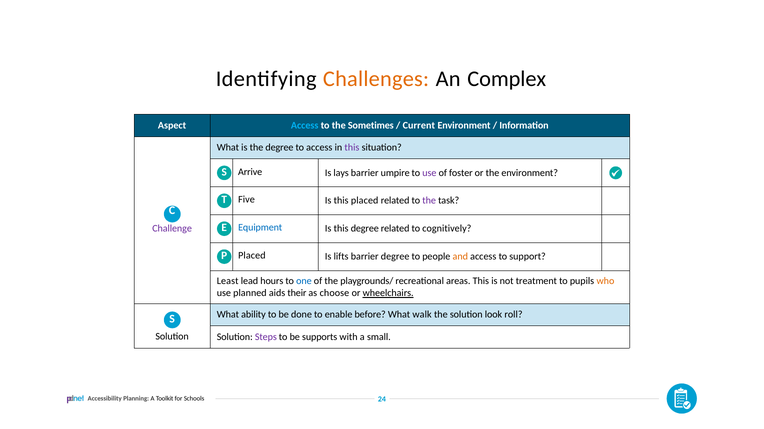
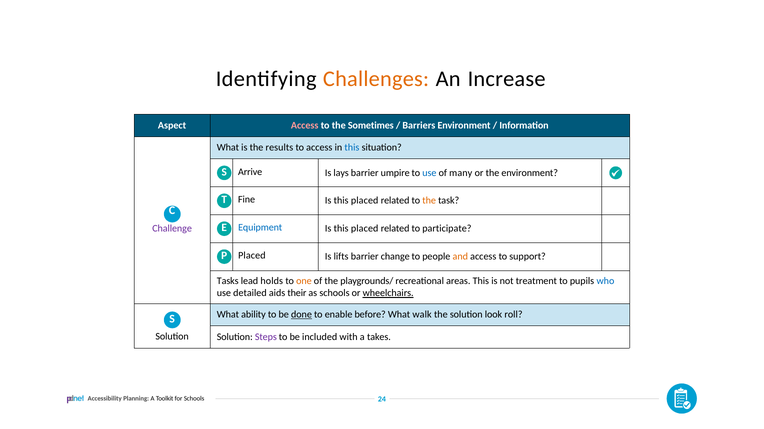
Complex: Complex -> Increase (507, 79)
Access colour: light blue -> pink (305, 125)
Current: Current -> Barriers (419, 125)
the degree: degree -> results (279, 148)
this colour: purple -> blue (352, 148)
use colour: purple -> blue (429, 173)
foster: foster -> many (461, 173)
Five: Five -> Fine (247, 200)
the colour: purple -> orange (429, 201)
degree: degree -> placed (365, 229)
cognitively: cognitively -> participate (447, 229)
barrier degree: degree -> change (395, 257)
Least: Least -> Tasks (228, 281)
hours: hours -> holds (272, 281)
one colour: blue -> orange (304, 281)
who colour: orange -> blue (605, 281)
planned: planned -> detailed (250, 294)
as choose: choose -> schools (335, 294)
done underline: none -> present (301, 315)
supports: supports -> included (320, 337)
small: small -> takes (379, 337)
